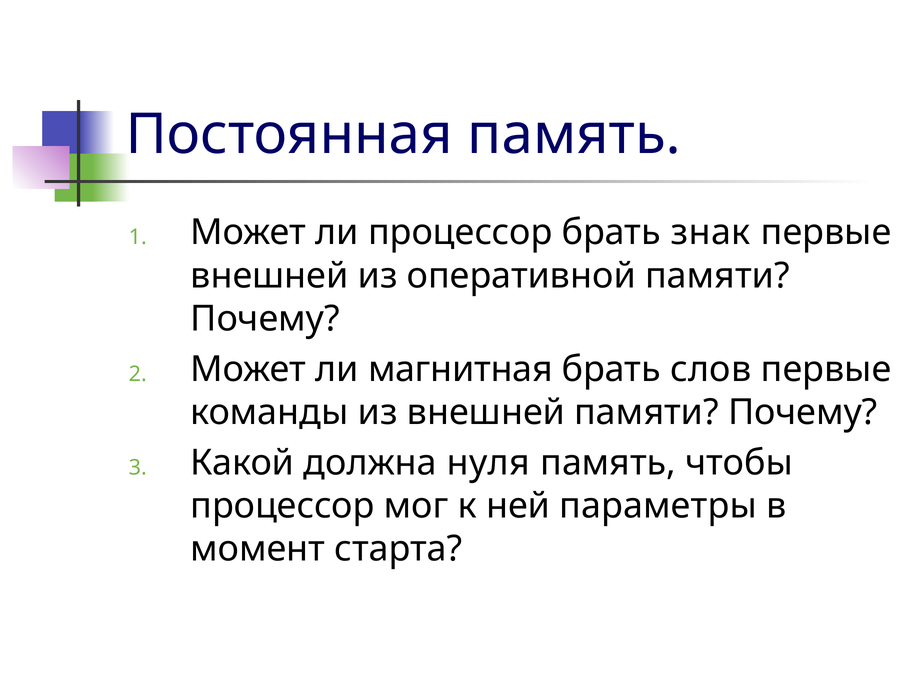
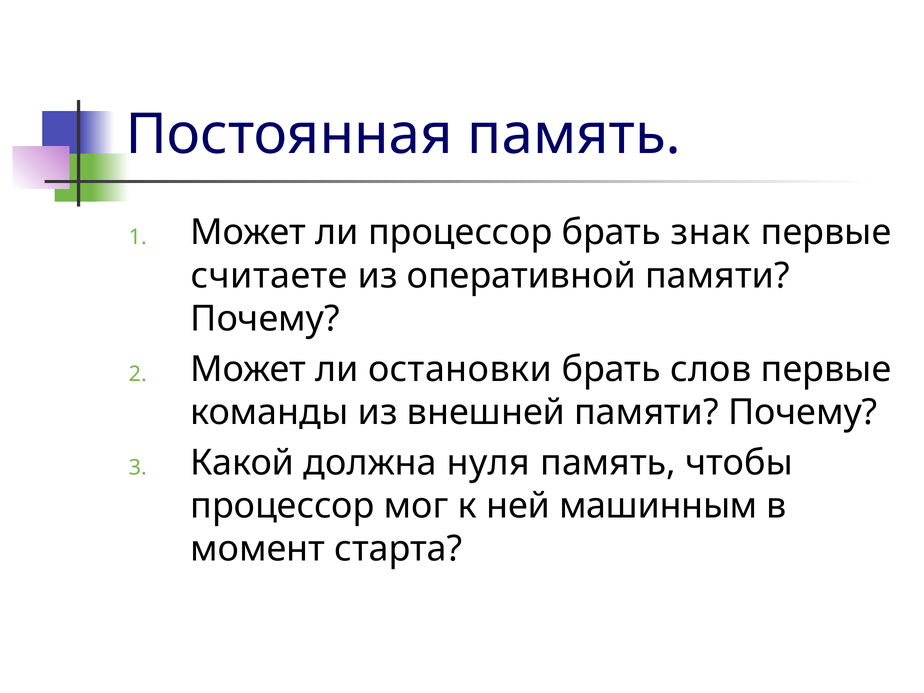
внешней: внешней -> считаете (269, 276)
магнитная: магнитная -> остановки (460, 369)
параметры: параметры -> машинным (658, 506)
